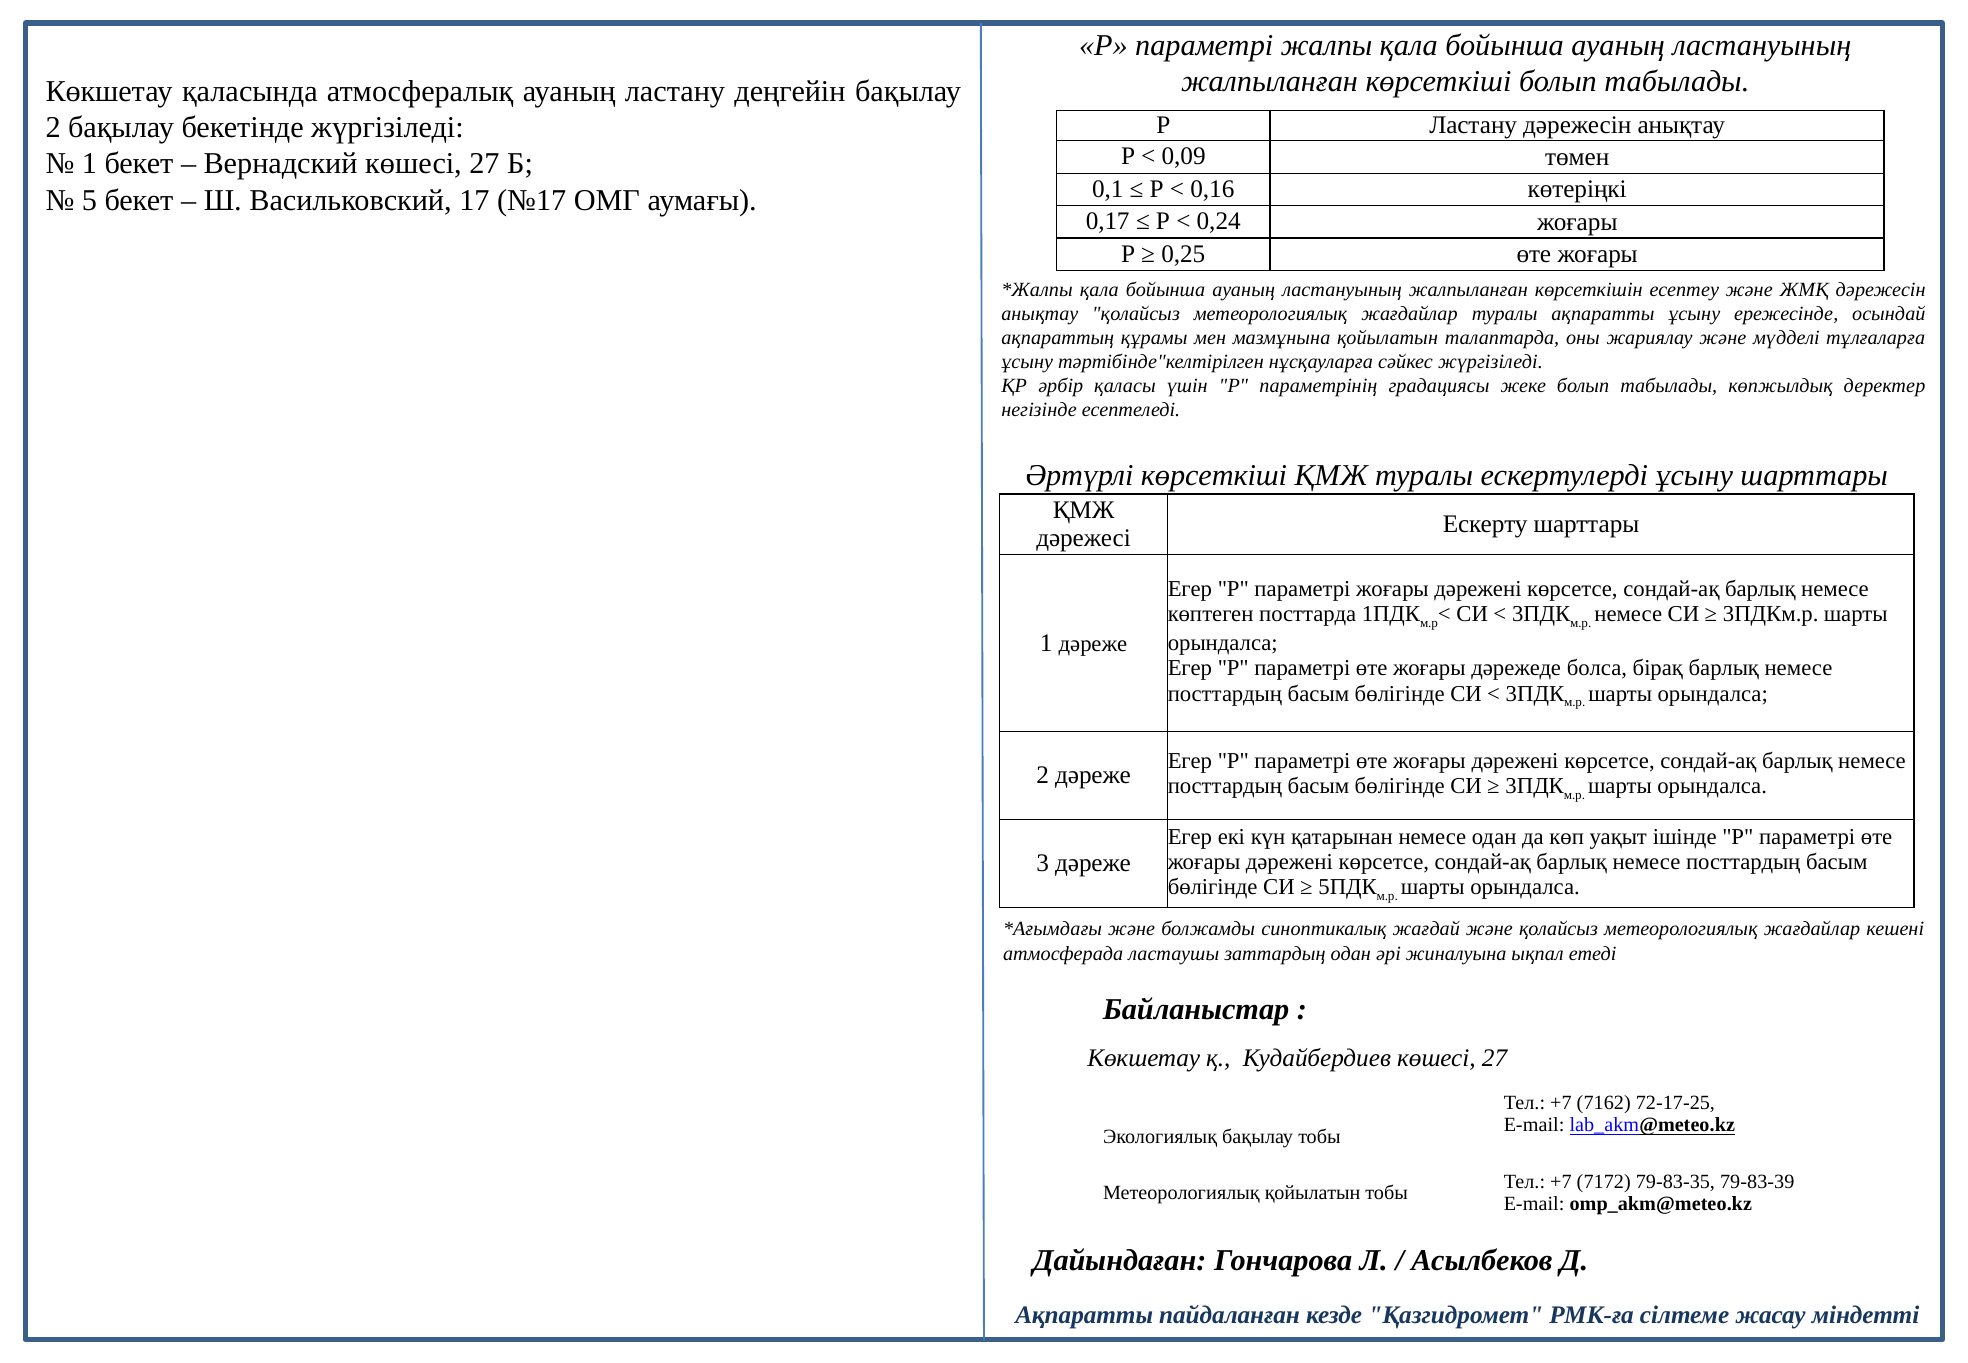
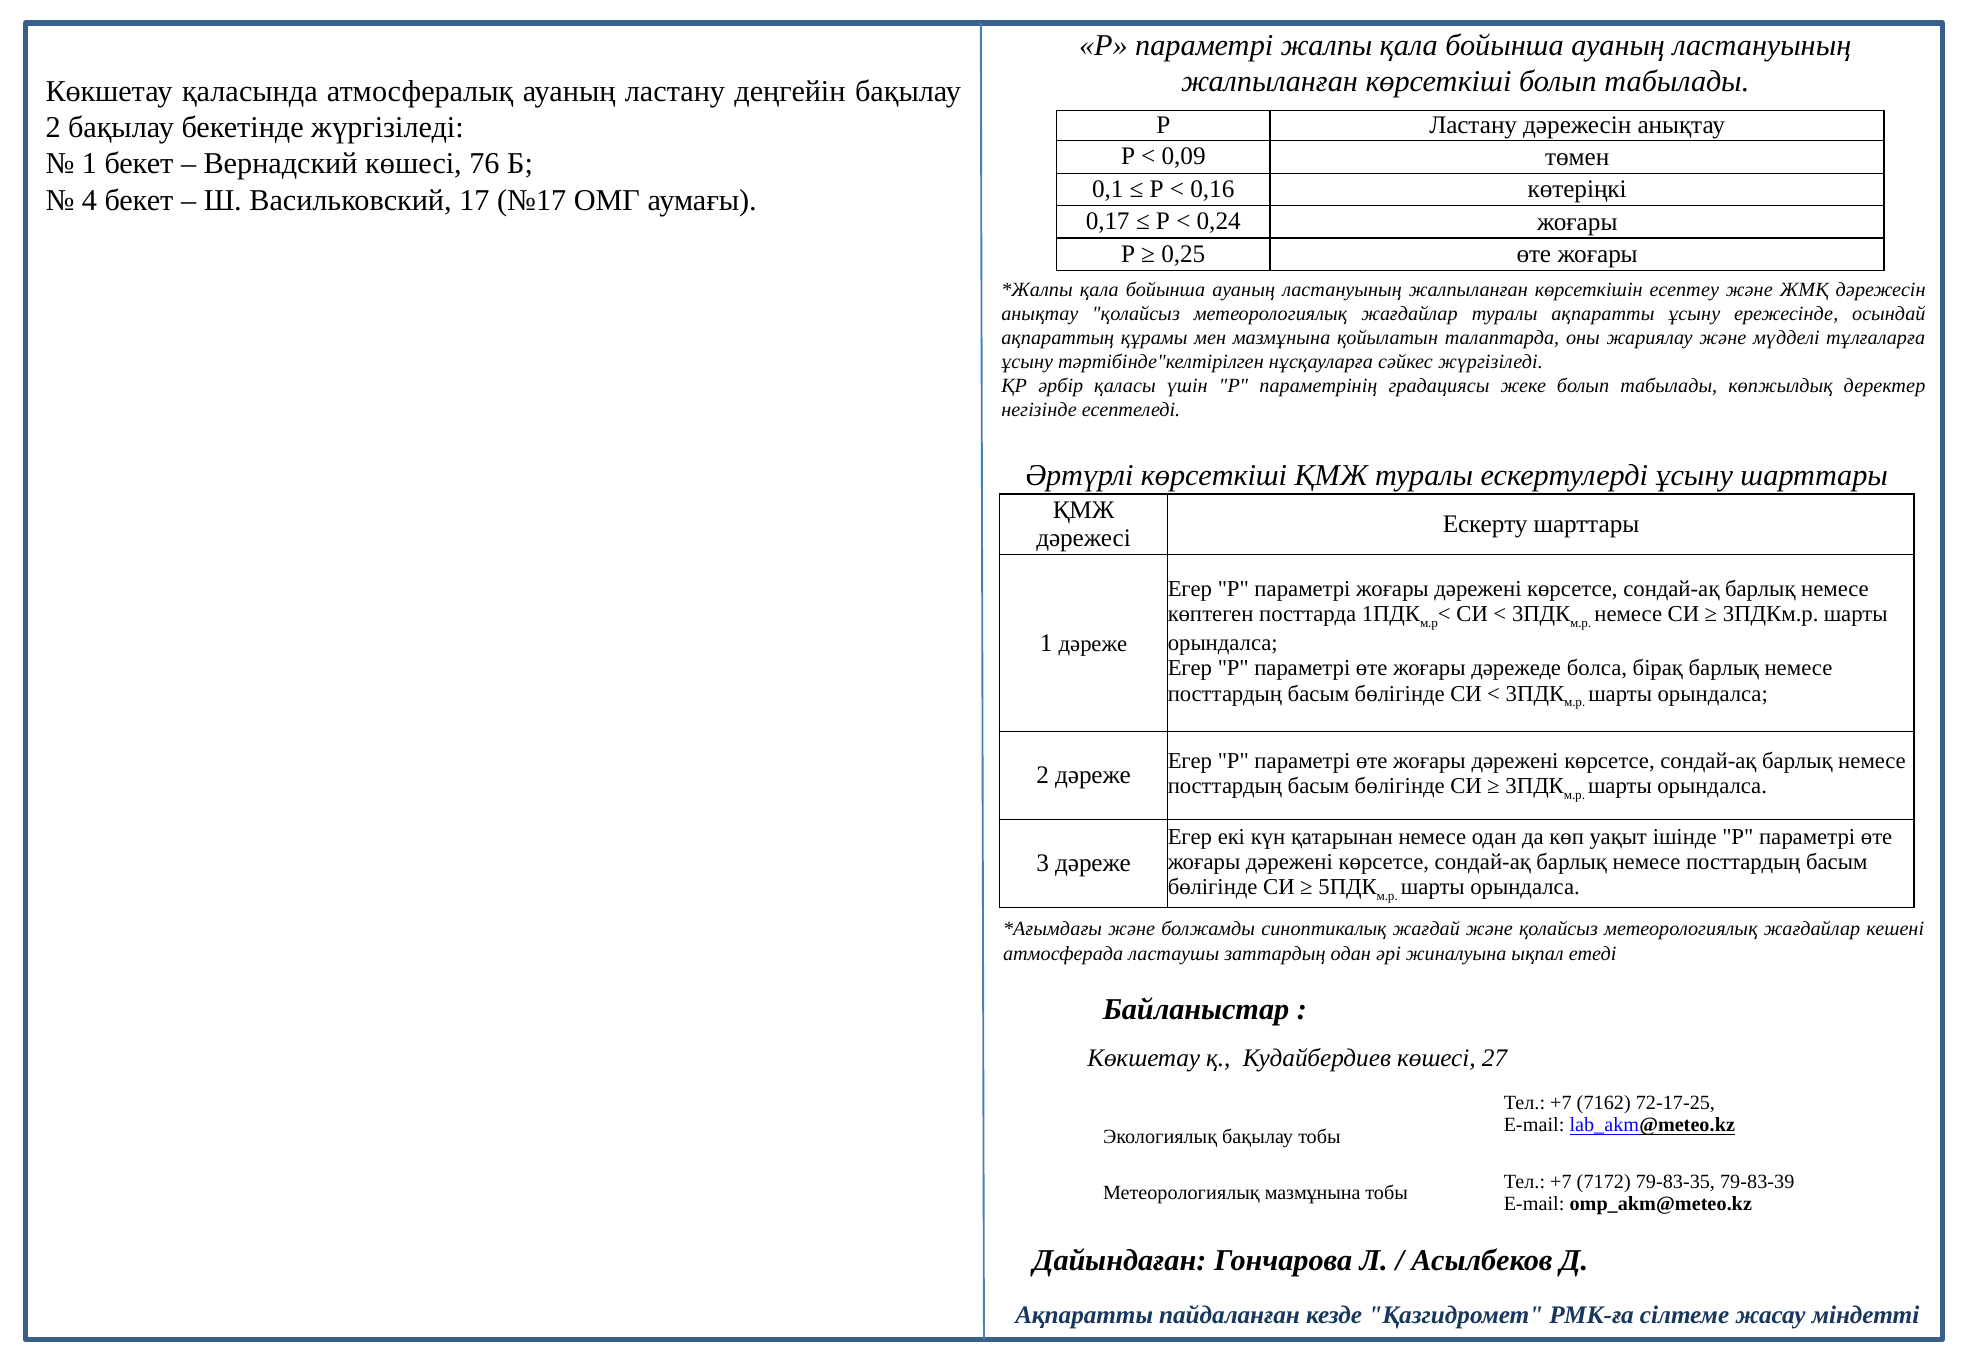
Вернадский көшесі 27: 27 -> 76 (484, 164)
5: 5 -> 4 (89, 200)
Метеорологиялық қойылатын: қойылатын -> мазмұнына (1313, 1192)
